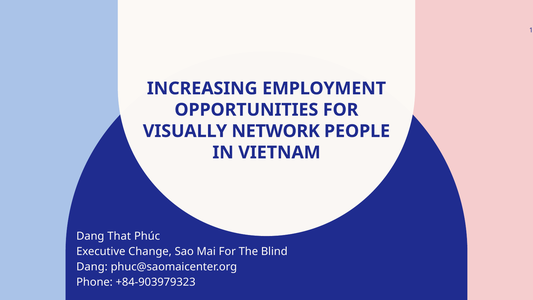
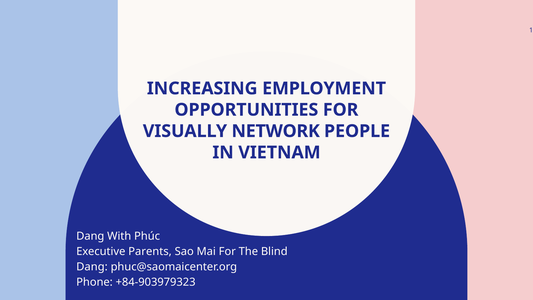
That: That -> With (119, 236)
Change: Change -> Parents (150, 251)
